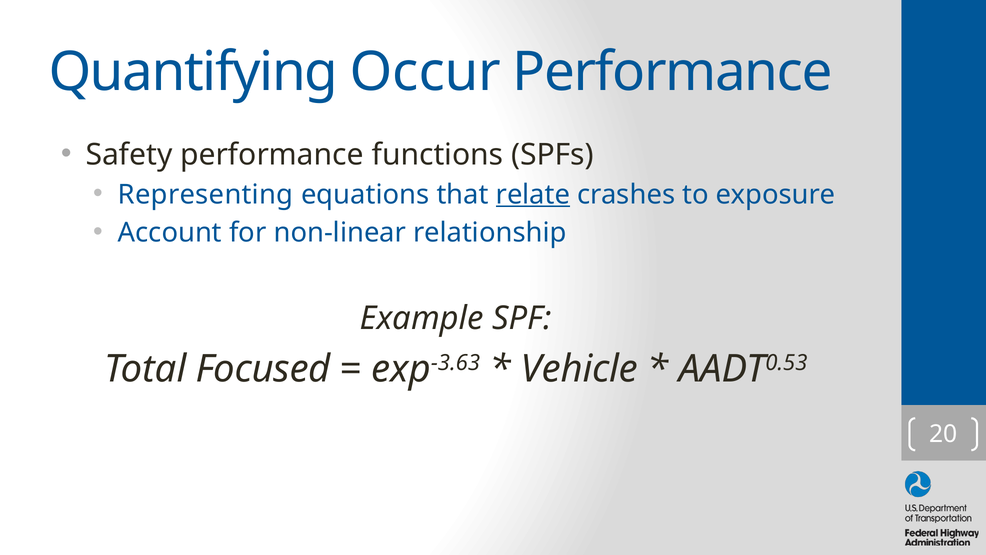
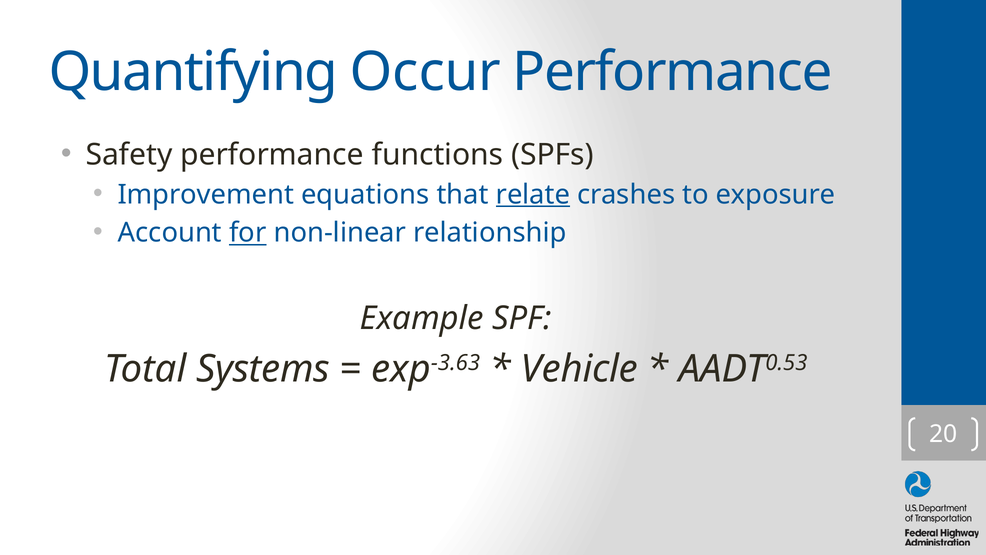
Representing: Representing -> Improvement (206, 194)
for underline: none -> present (248, 233)
Focused: Focused -> Systems (263, 369)
